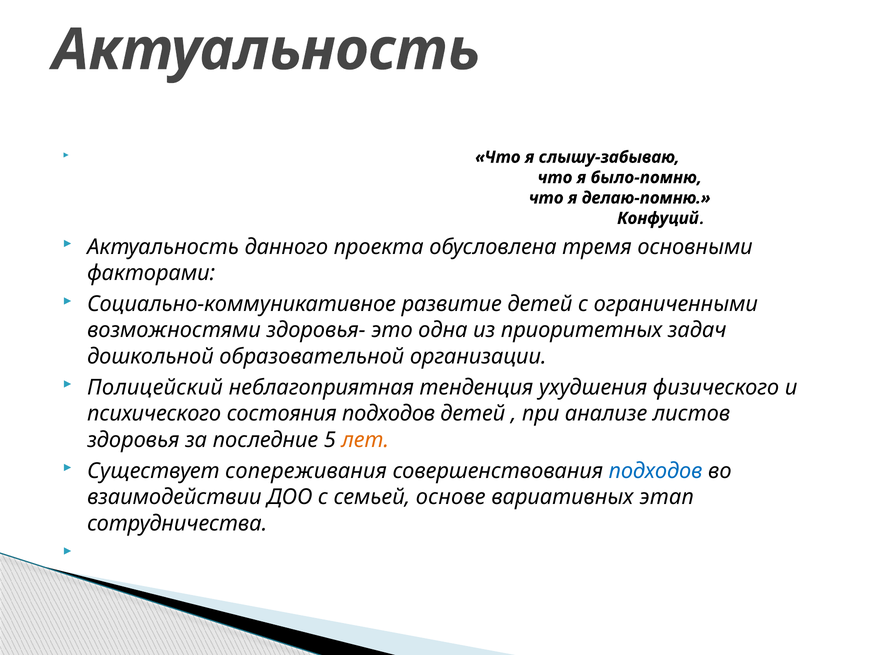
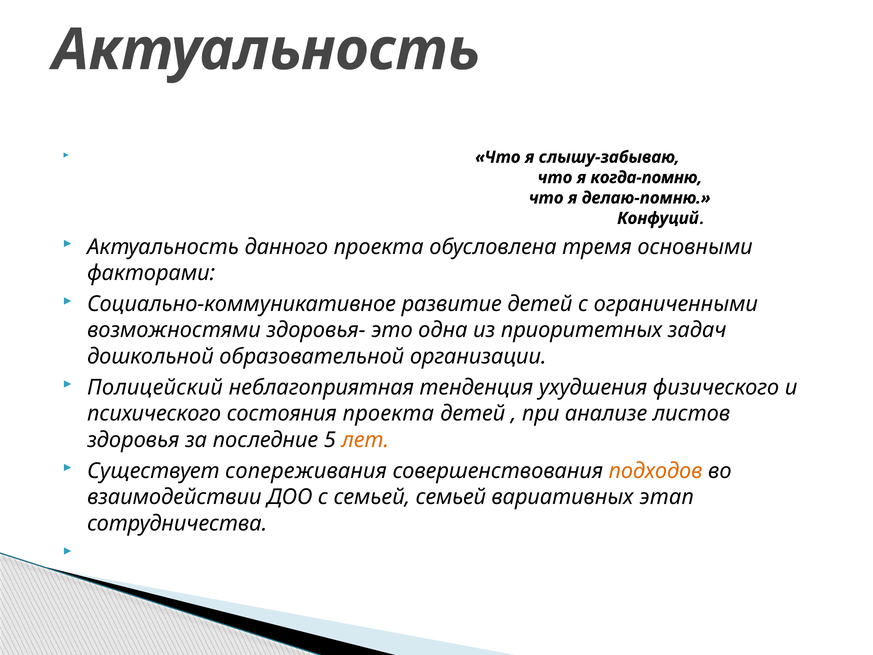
было-помню: было-помню -> когда-помню (646, 177)
состояния подходов: подходов -> проекта (388, 414)
подходов colour: blue -> orange (656, 471)
семьей основе: основе -> семьей (451, 497)
